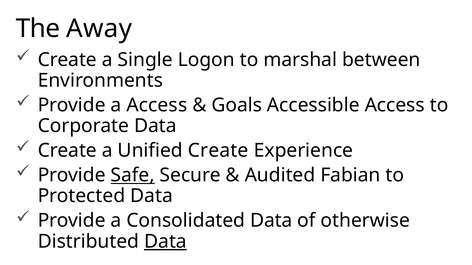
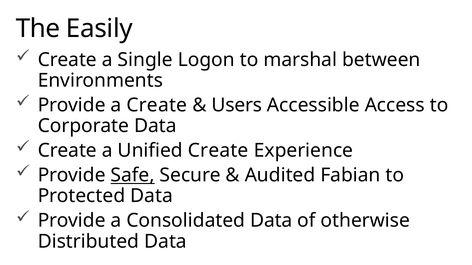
Away: Away -> Easily (99, 29)
a Access: Access -> Create (157, 105)
Goals: Goals -> Users (237, 105)
Data underline: present -> none (165, 242)
